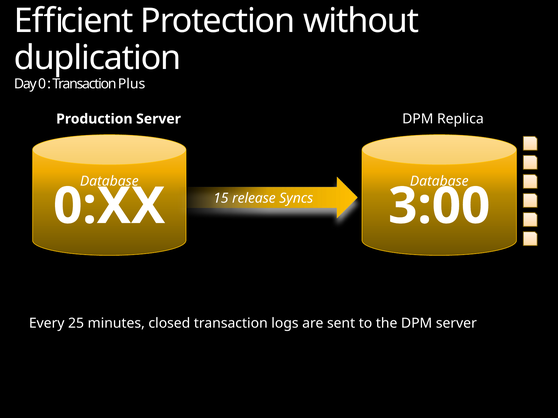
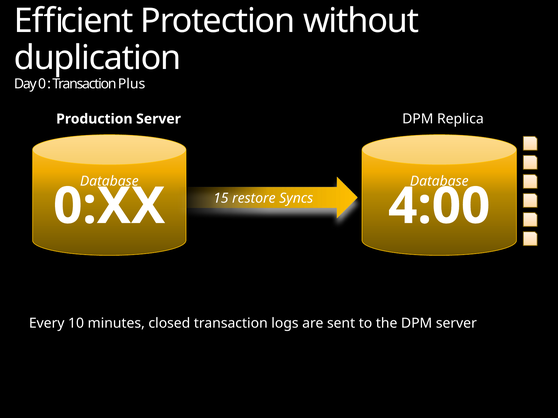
release: release -> restore (254, 199)
3:00: 3:00 -> 4:00 (439, 206)
25: 25 -> 10 (76, 324)
